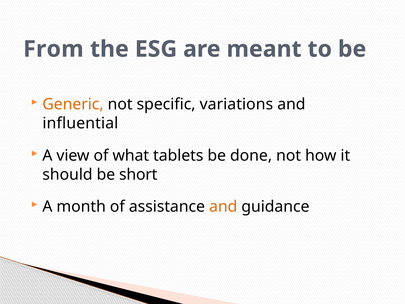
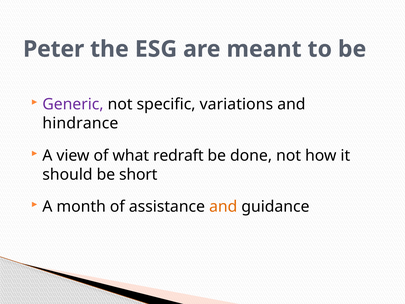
From: From -> Peter (54, 49)
Generic colour: orange -> purple (73, 104)
influential: influential -> hindrance (80, 123)
tablets: tablets -> redraft (178, 155)
